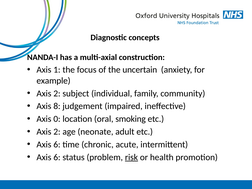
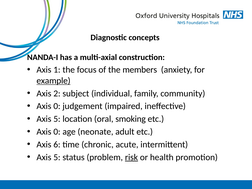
uncertain: uncertain -> members (140, 70)
example underline: none -> present (53, 81)
8: 8 -> 0 (57, 106)
0: 0 -> 5 (57, 119)
2: 2 -> 0 (57, 132)
6: 6 -> 5 (57, 157)
